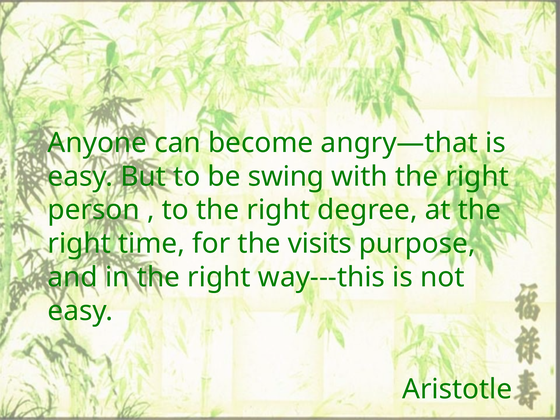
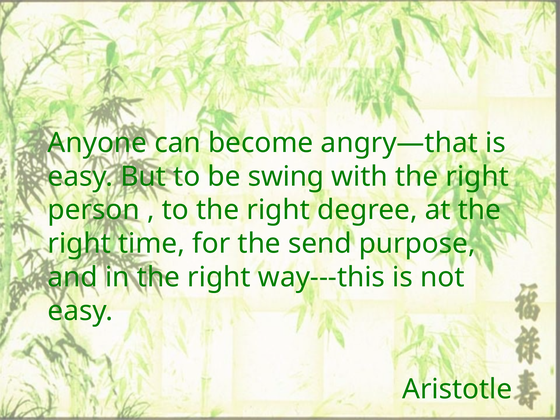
visits: visits -> send (320, 244)
